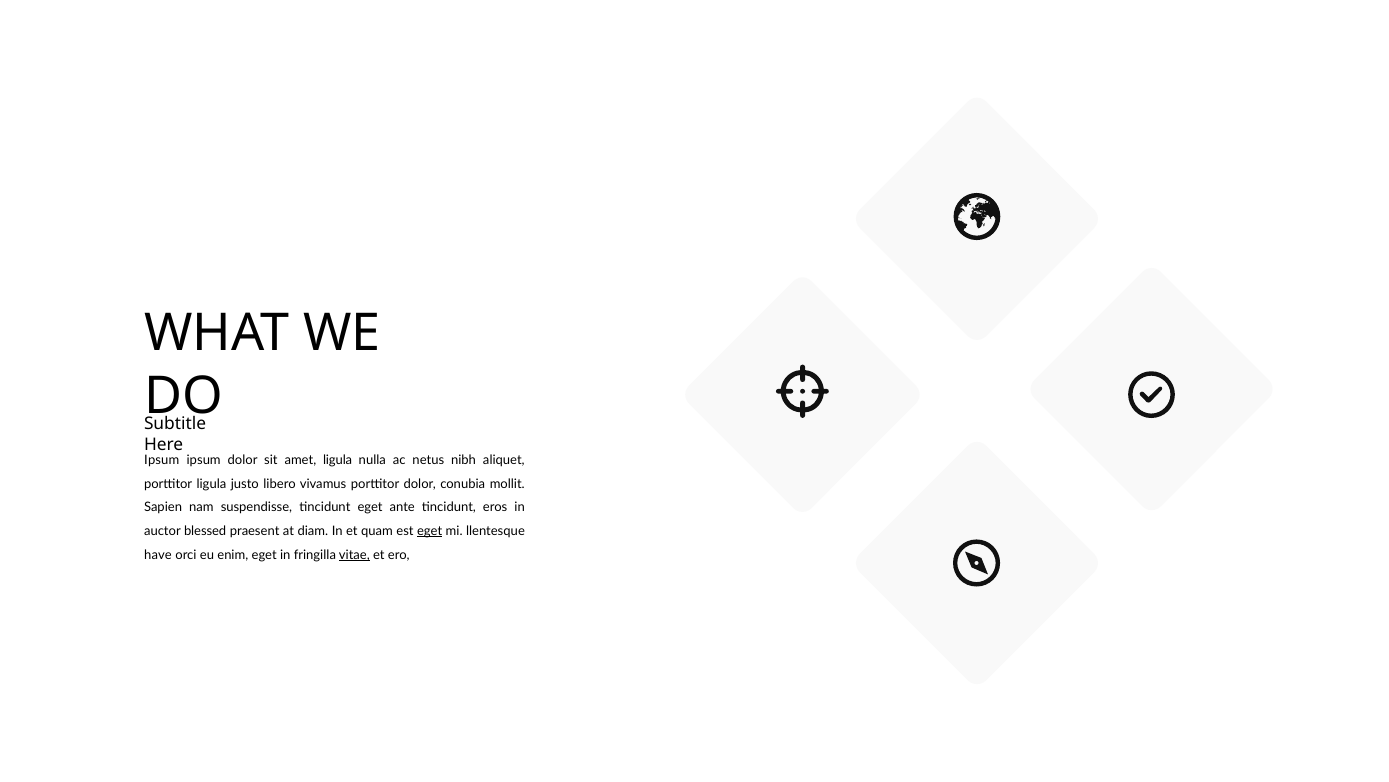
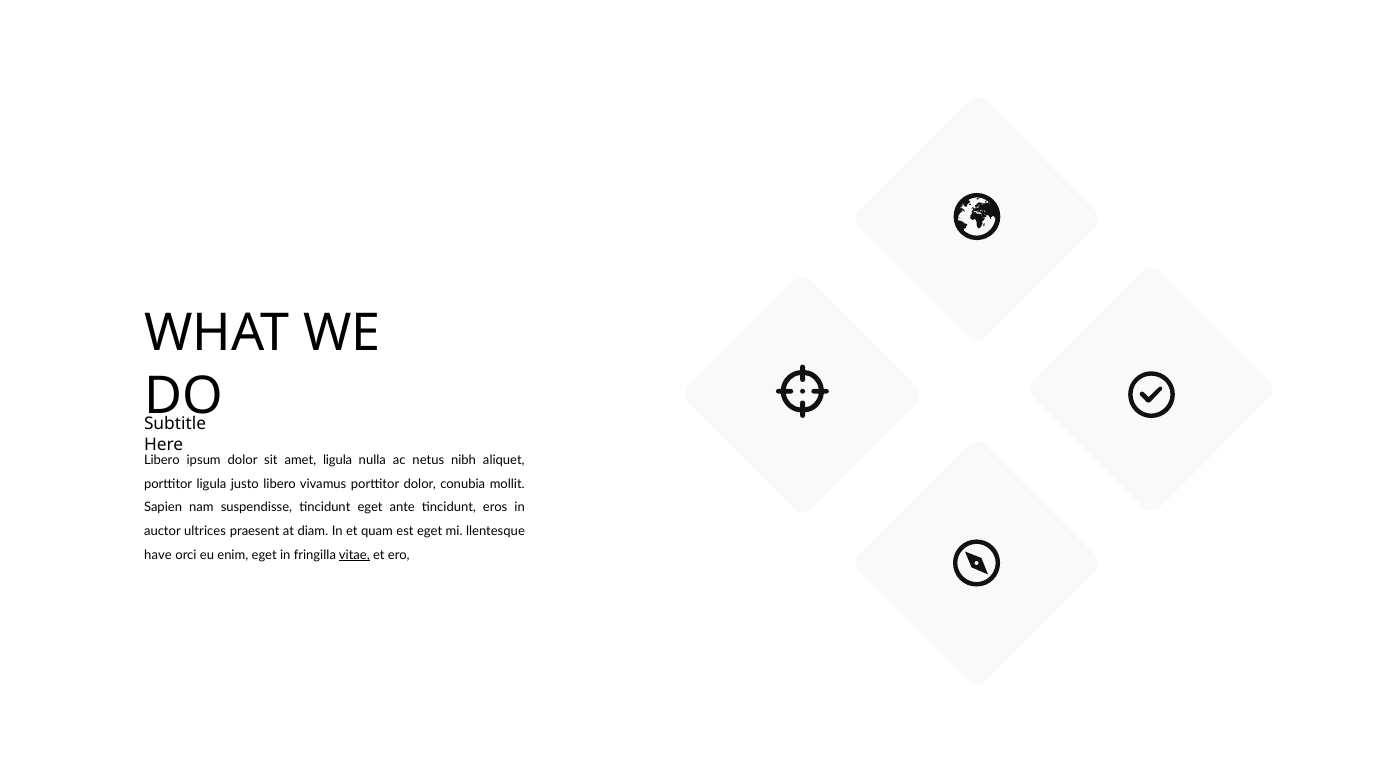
Ipsum: Ipsum -> Libero (162, 460)
blessed: blessed -> ultrices (205, 531)
eget underline: present -> none (430, 531)
